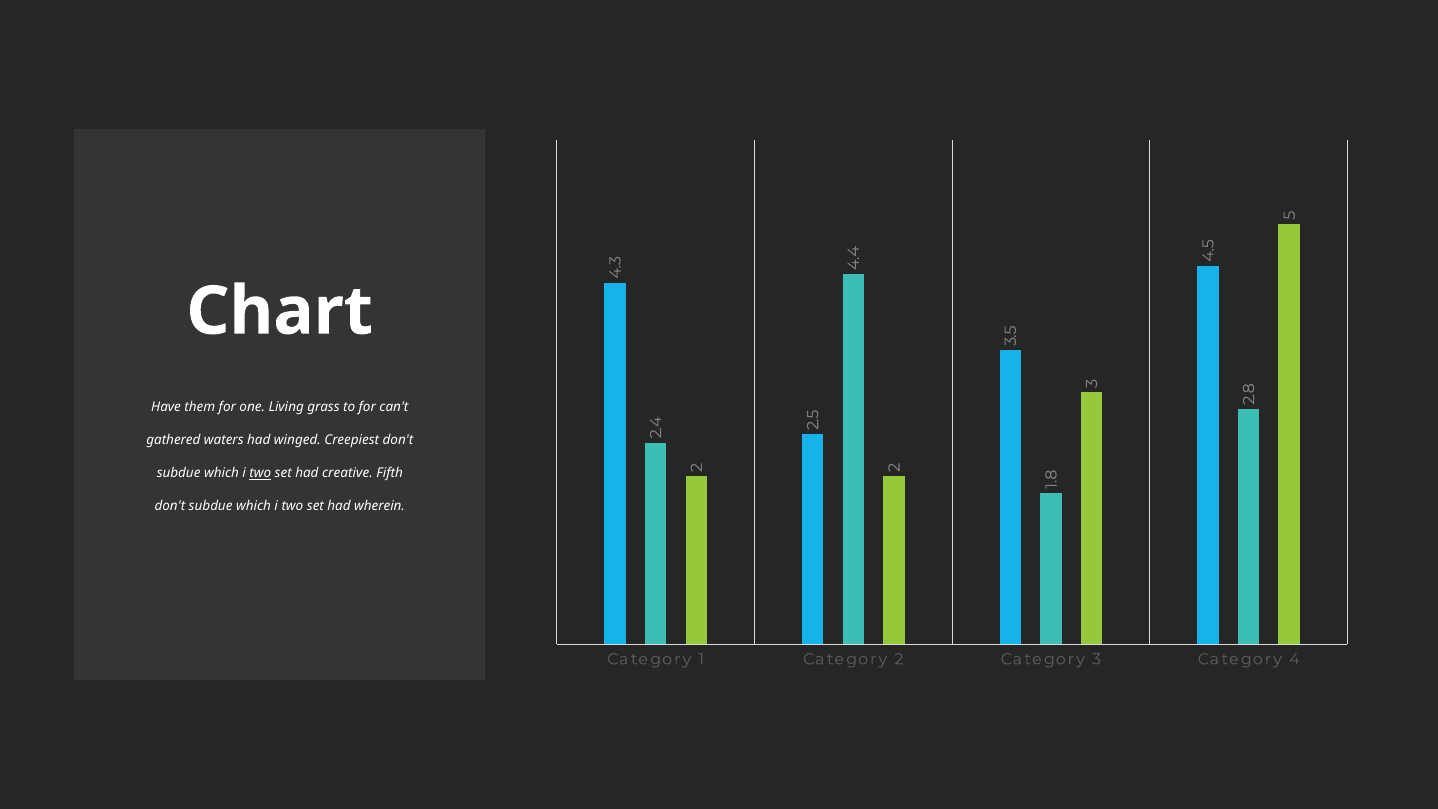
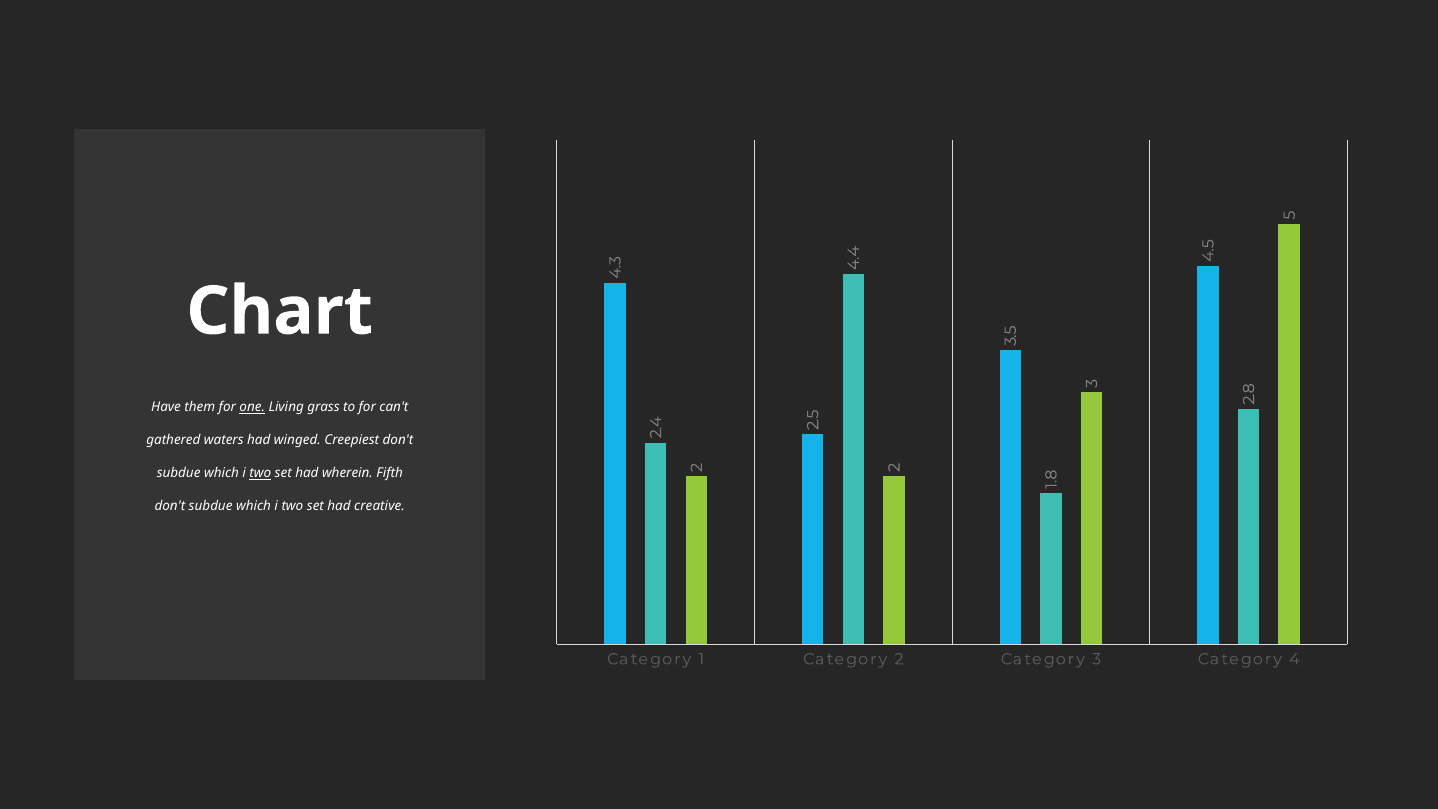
one underline: none -> present (252, 407)
creative: creative -> wherein (347, 473)
wherein: wherein -> creative (380, 506)
